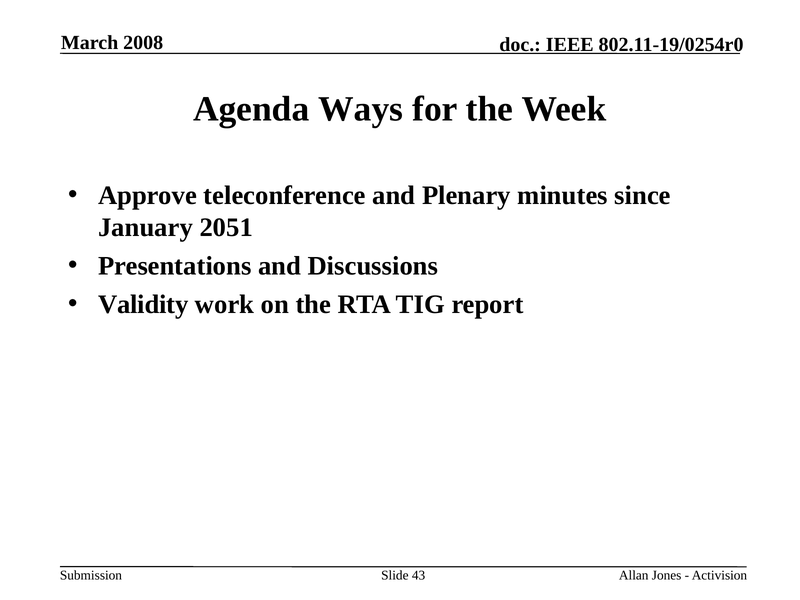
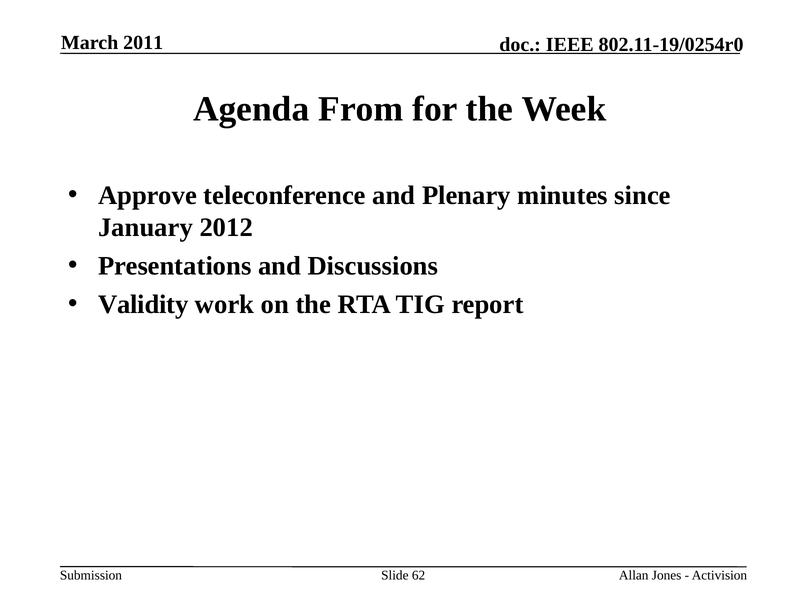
2008: 2008 -> 2011 (143, 42)
Ways: Ways -> From (361, 109)
2051: 2051 -> 2012 (226, 227)
43: 43 -> 62 (419, 575)
